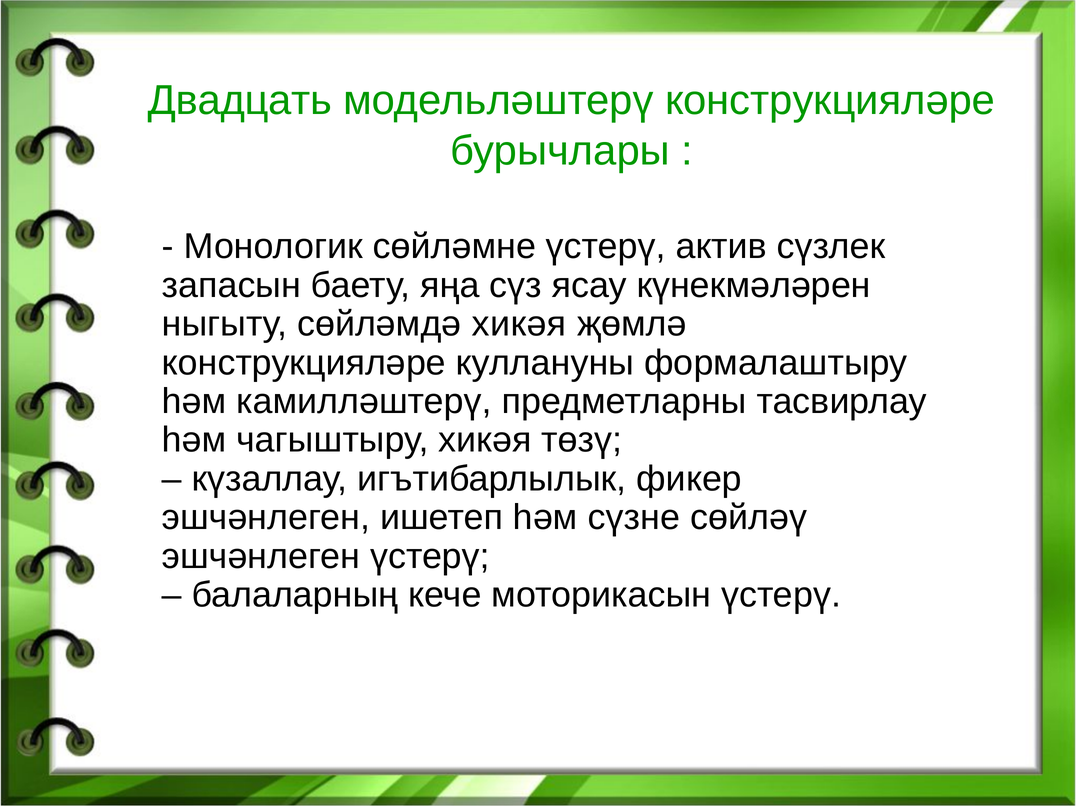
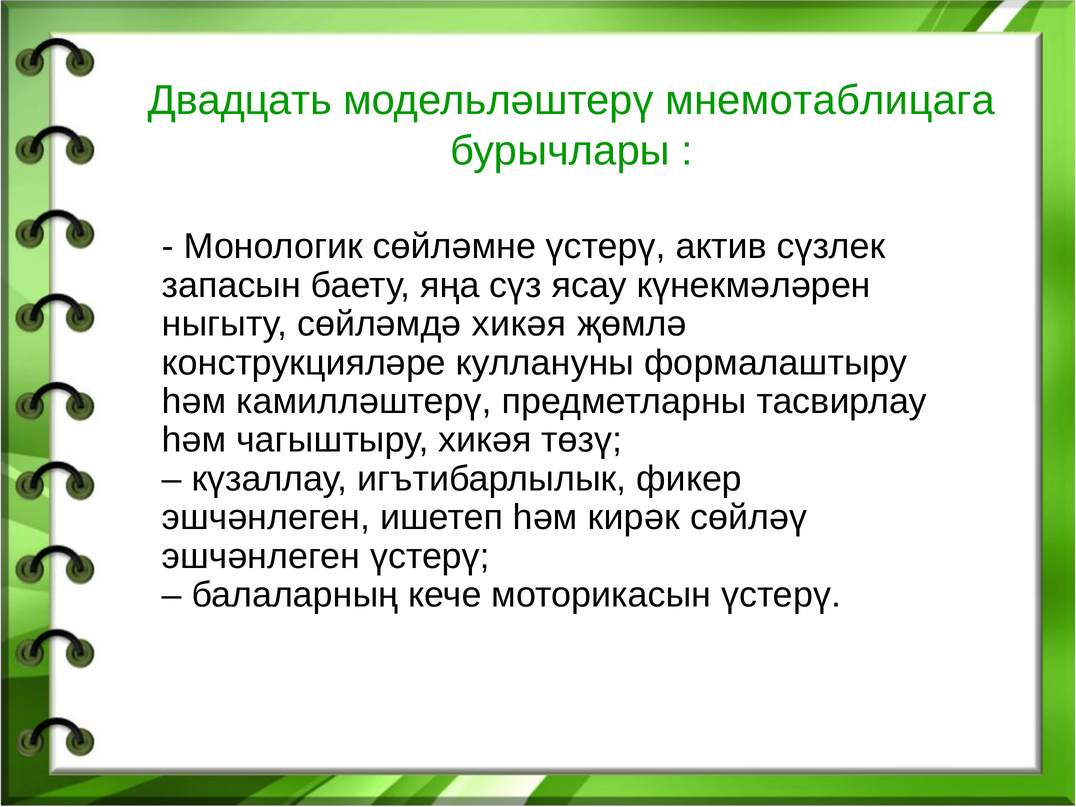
модельләштерү конструкцияләре: конструкцияләре -> мнемотаблицага (830, 101)
сүзне: сүзне -> кирәк (634, 518)
